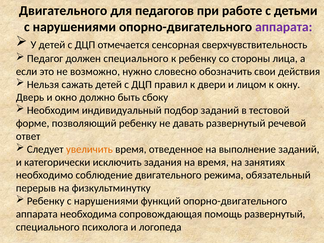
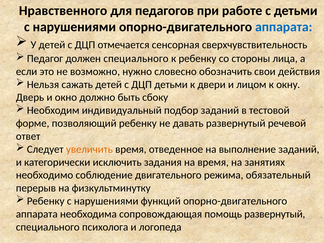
Двигательного: Двигательного -> Нравственного (63, 11)
аппарата colour: purple -> blue (284, 27)
ДЦП правил: правил -> детьми (171, 84)
